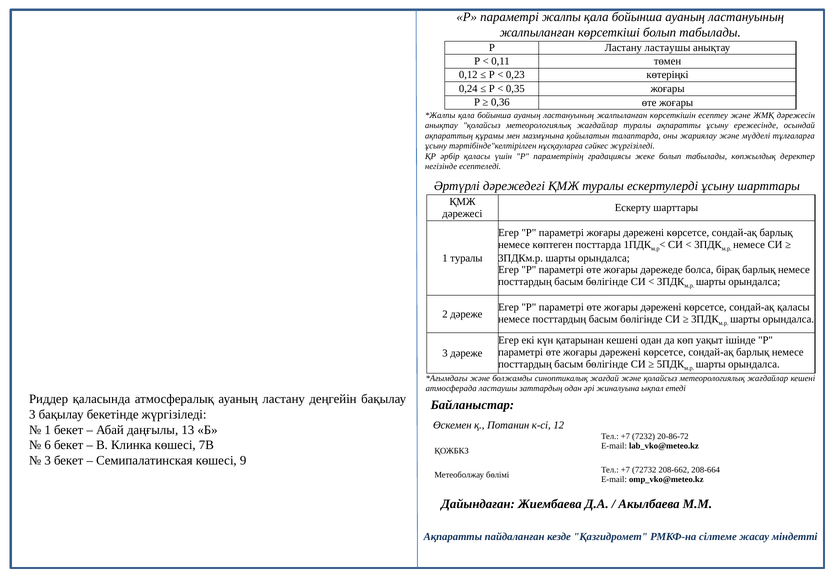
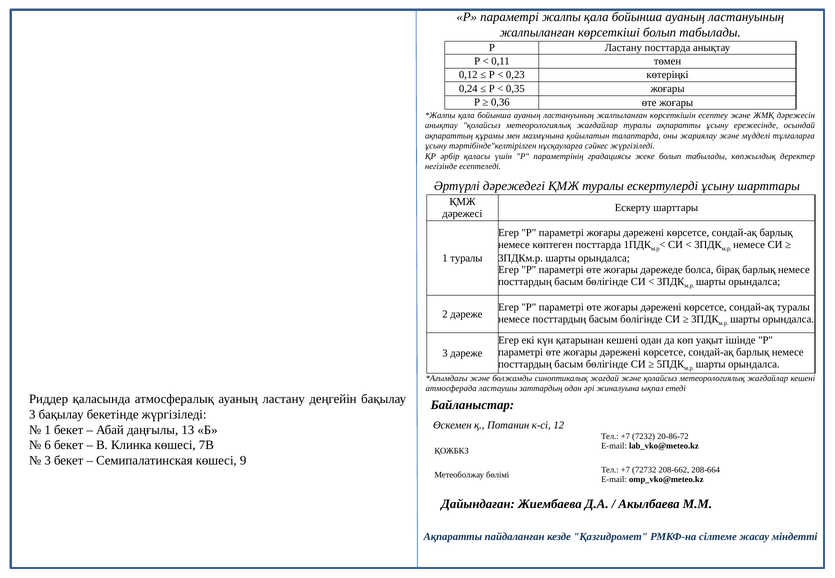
Ластану ластаушы: ластаушы -> посттарда (667, 48)
сондай-ақ қаласы: қаласы -> туралы (793, 307)
